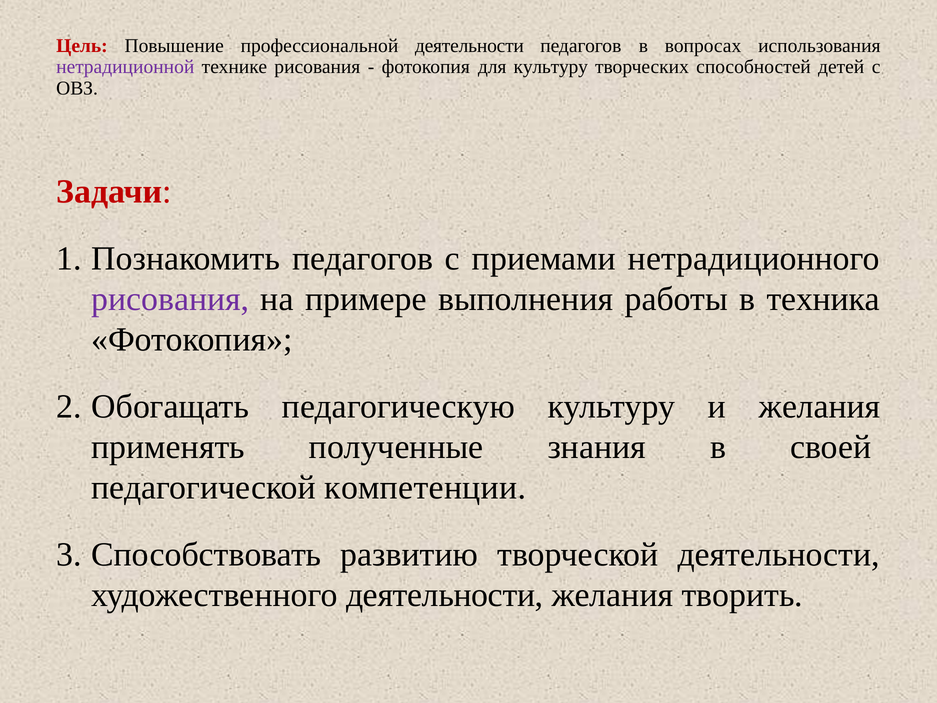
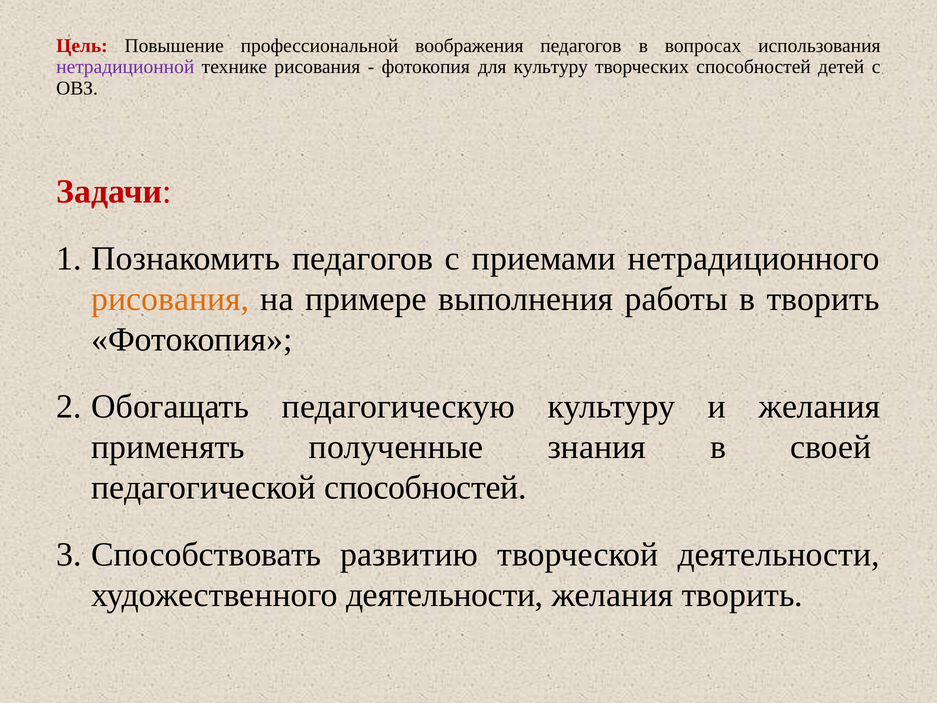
профессиональной деятельности: деятельности -> воображения (469, 46)
рисования colour: purple -> orange (170, 299)
в техника: техника -> творить (823, 299)
педагогической компетенции: компетенции -> способностей (426, 487)
